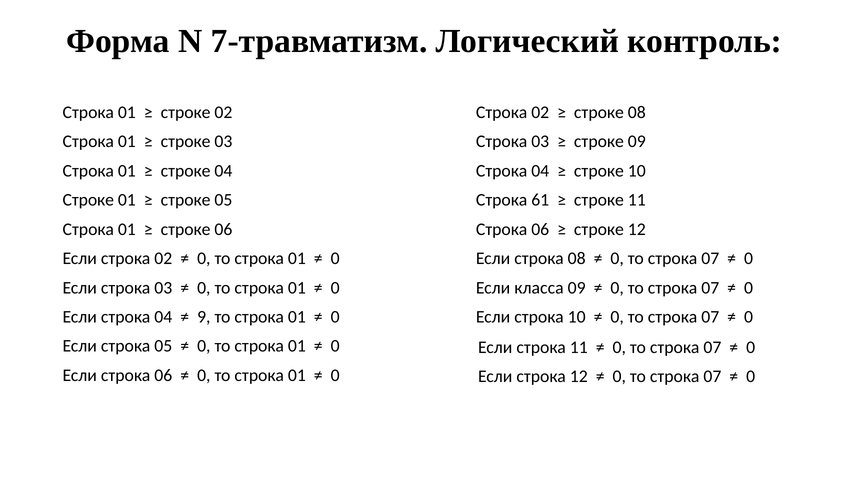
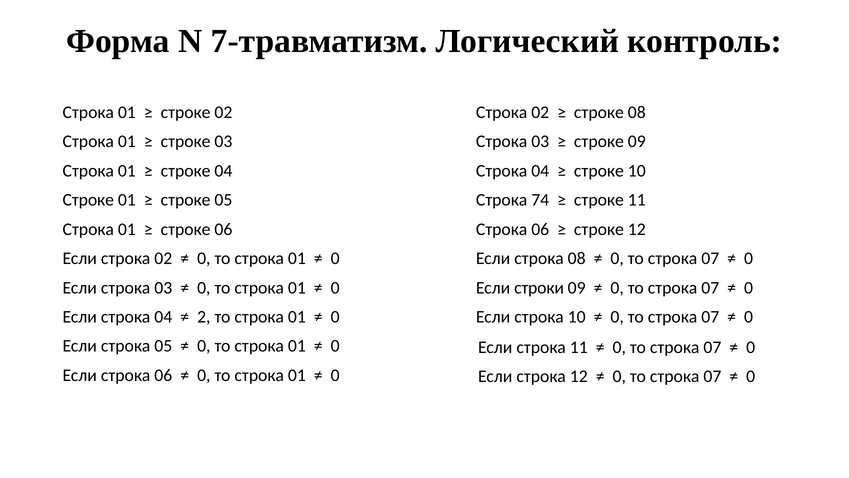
61: 61 -> 74 (540, 200)
класса: класса -> строки (539, 287)
9: 9 -> 2 (204, 317)
